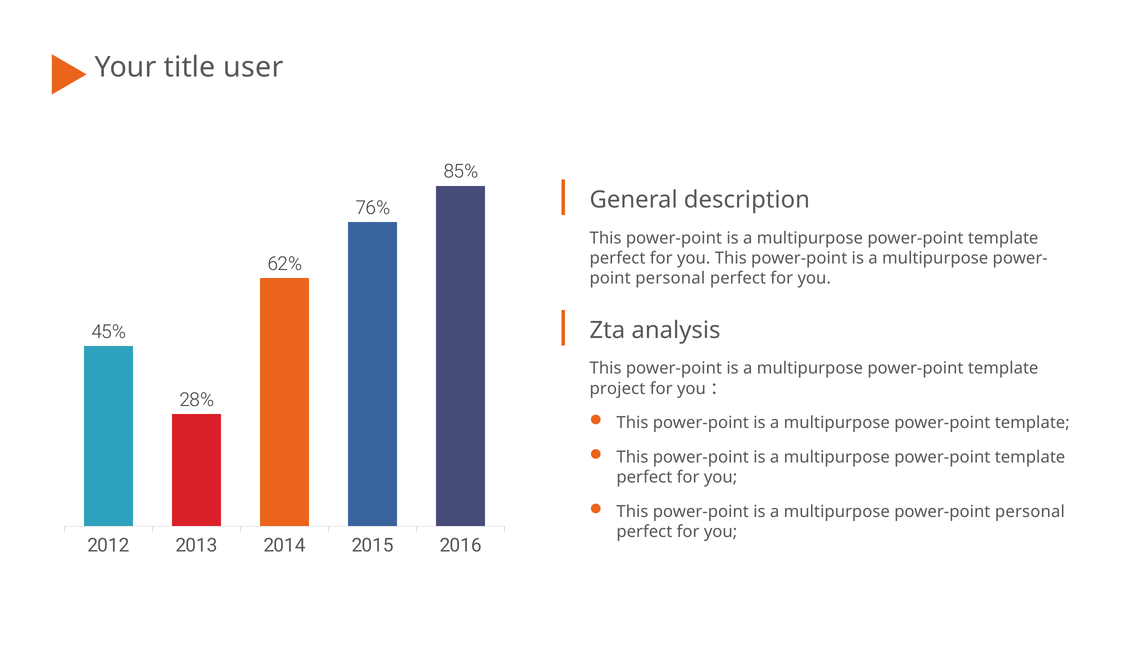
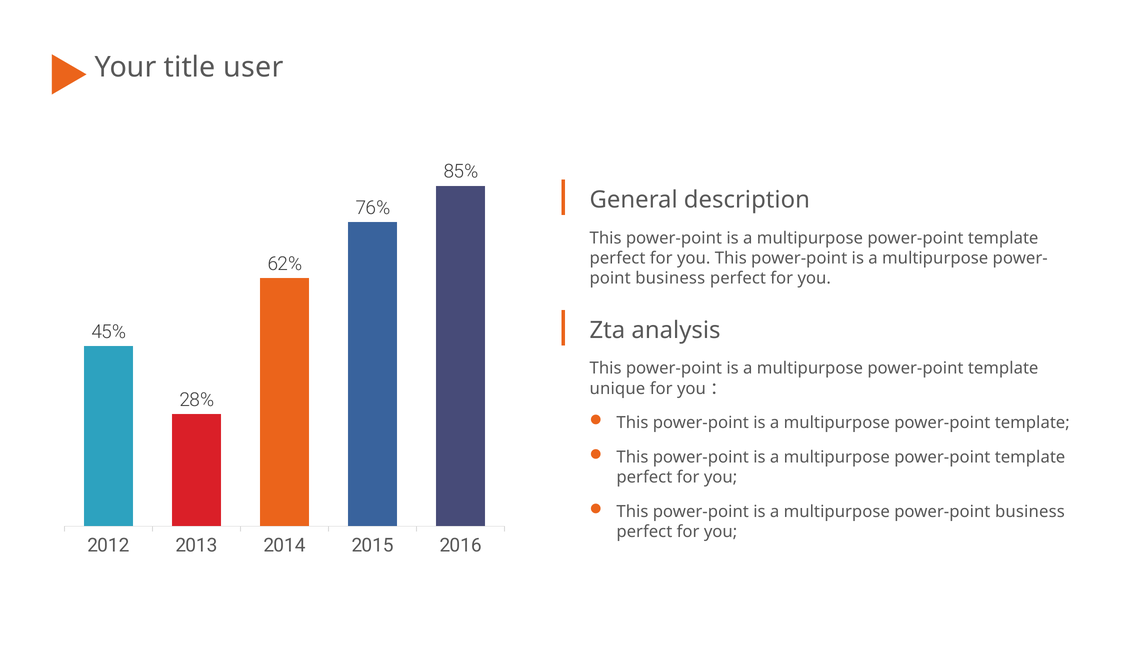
personal: personal -> business (670, 278)
project: project -> unique (617, 388)
power-point personal: personal -> business (1030, 511)
